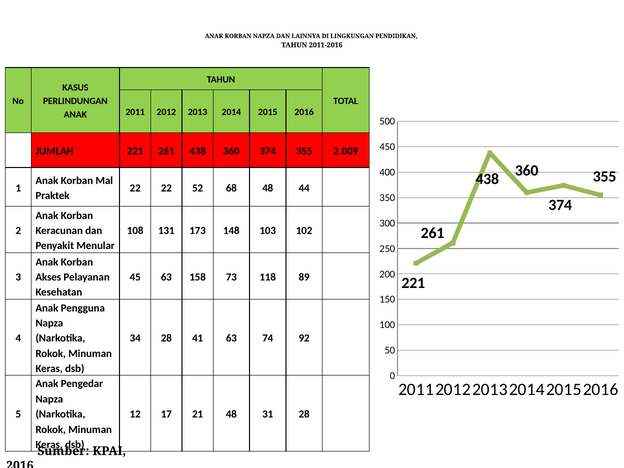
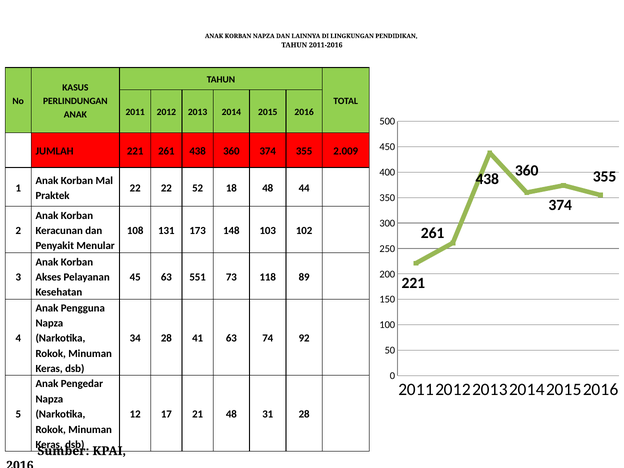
68: 68 -> 18 (231, 188)
158: 158 -> 551 (198, 277)
